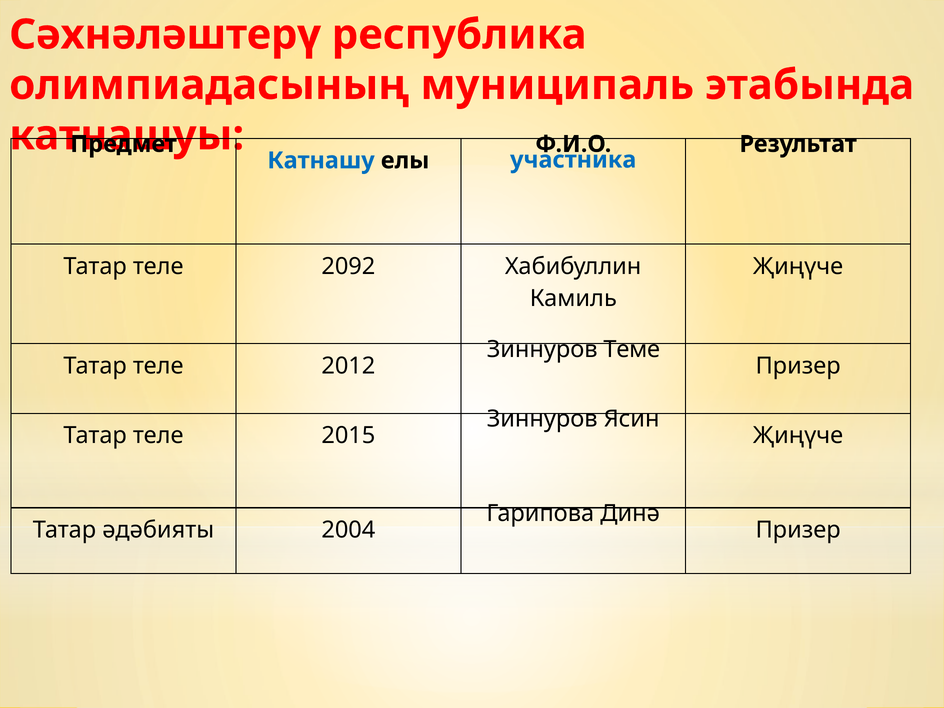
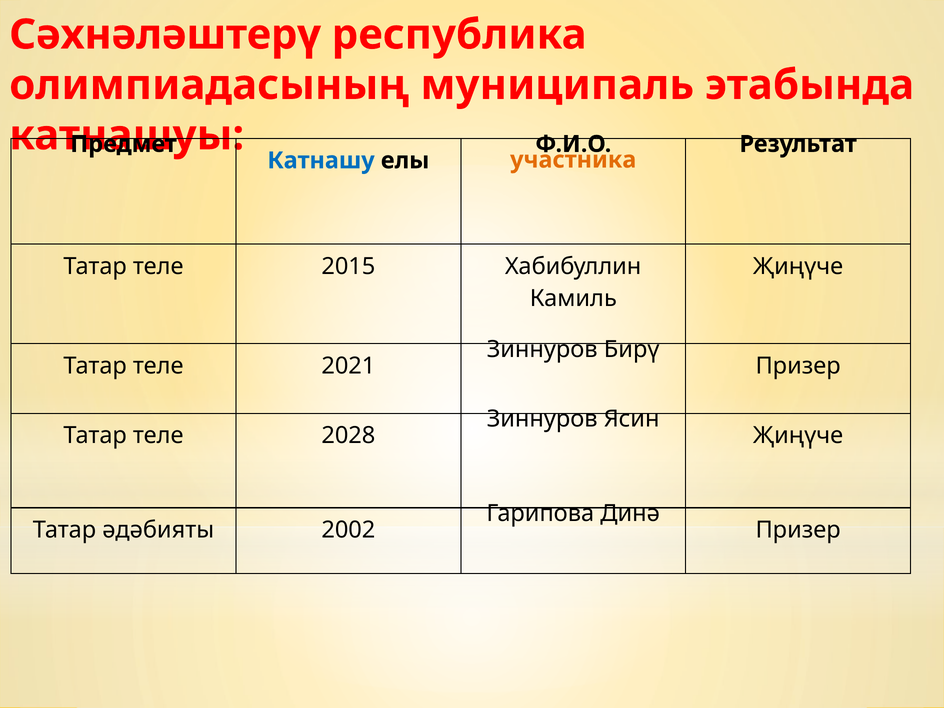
участника colour: blue -> orange (573, 160)
2092: 2092 -> 2015 (348, 266)
Теме: Теме -> Бирү (632, 349)
2012: 2012 -> 2021 (348, 366)
2015: 2015 -> 2028 (348, 435)
2004: 2004 -> 2002 (348, 530)
